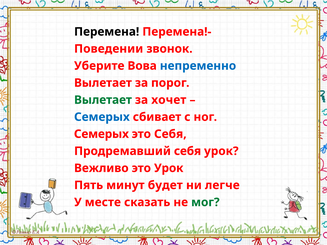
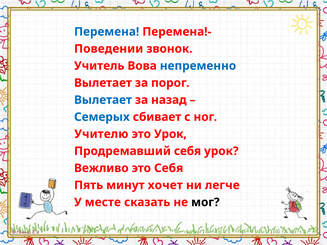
Перемена colour: black -> blue (107, 32)
Уберите: Уберите -> Учитель (99, 66)
Вылетает colour: green -> blue (103, 100)
хочет: хочет -> назад (169, 100)
Семерых: Семерых -> Учителю (101, 134)
это Себя: Себя -> Урок (170, 134)
это Урок: Урок -> Себя (169, 168)
будет: будет -> хочет (165, 185)
мог colour: green -> black (205, 202)
